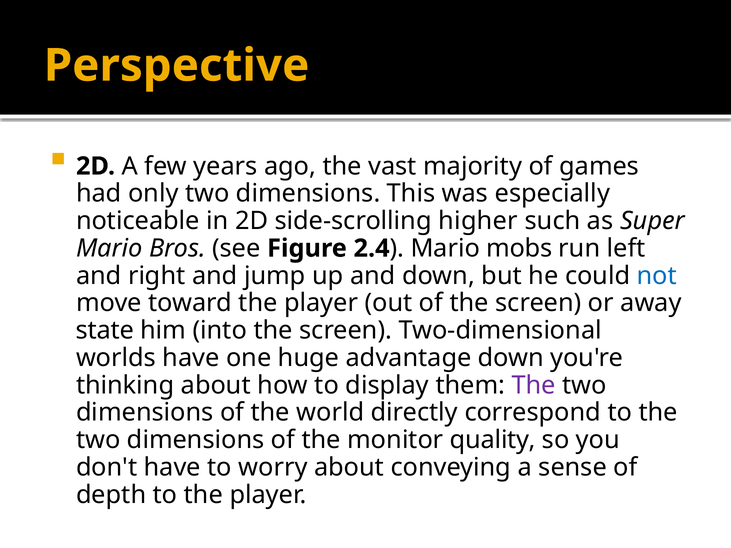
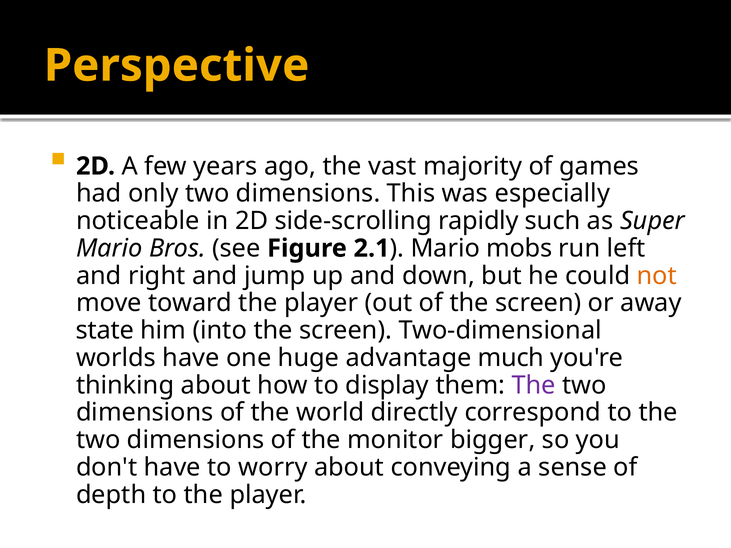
higher: higher -> rapidly (478, 221)
2.4: 2.4 -> 2.1 (372, 248)
not colour: blue -> orange (657, 276)
advantage down: down -> much (511, 358)
quality: quality -> bigger (493, 440)
